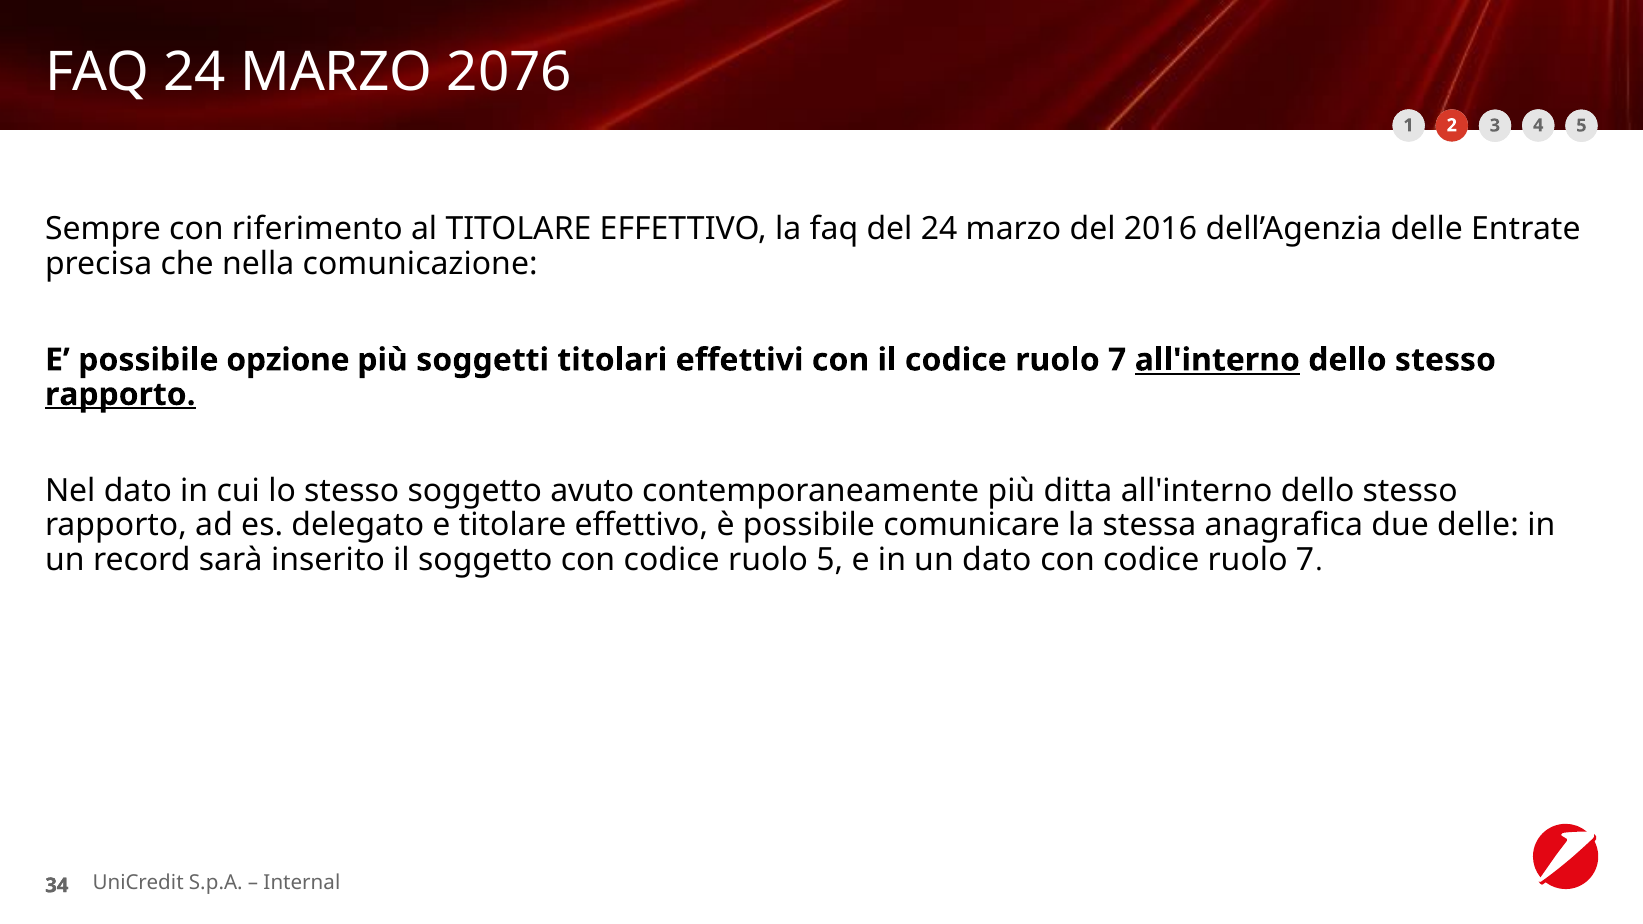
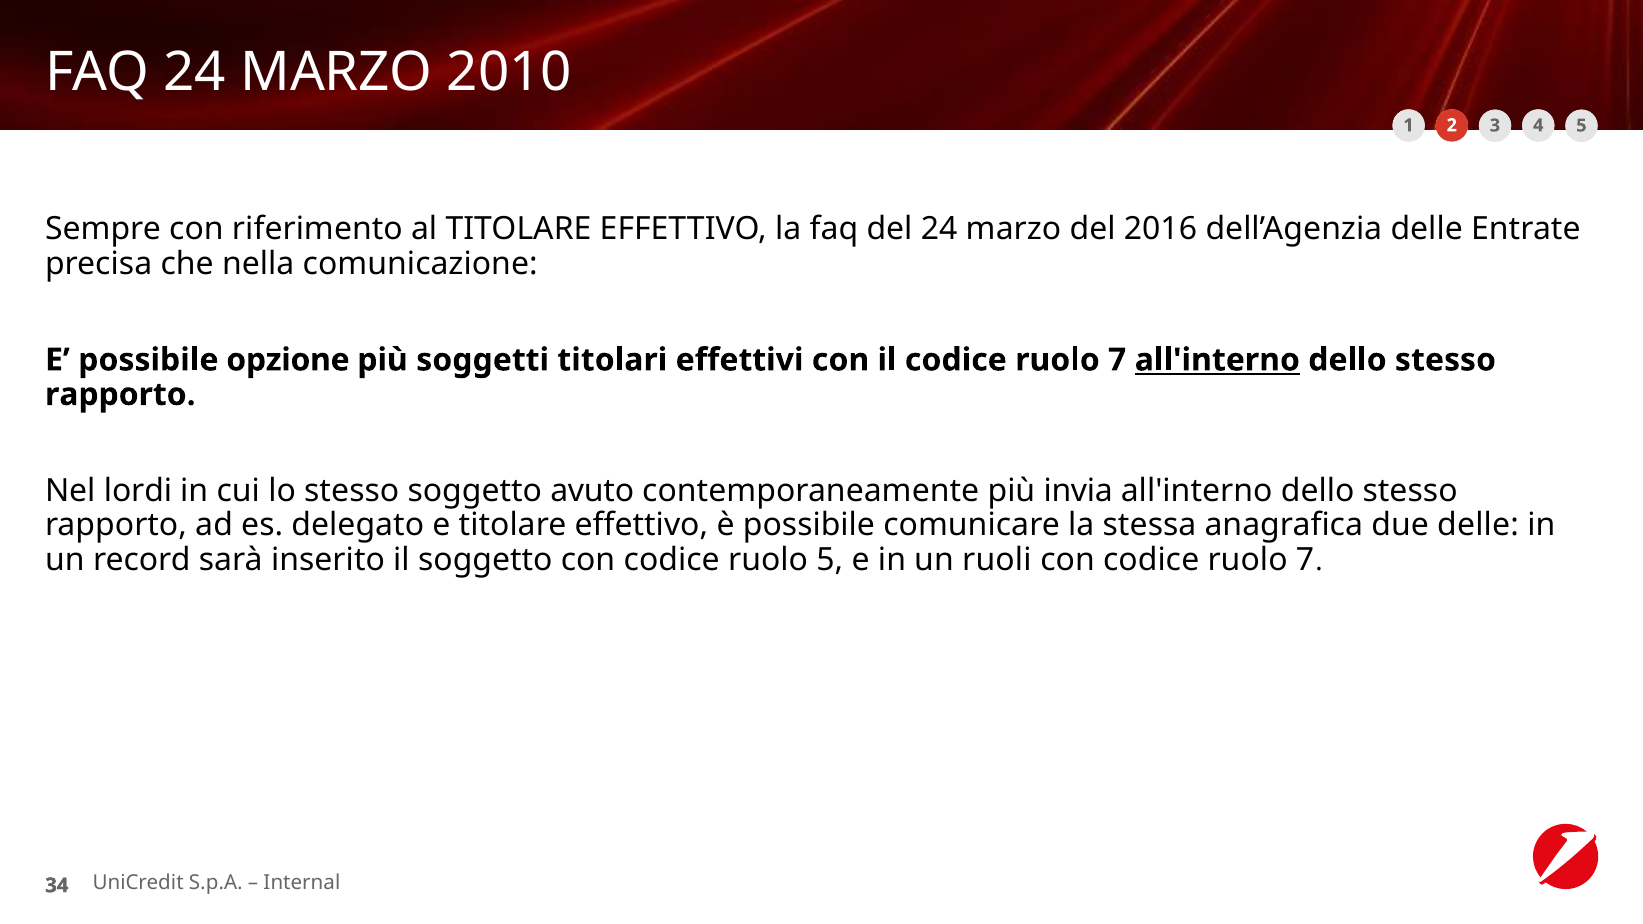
2076: 2076 -> 2010 (509, 72)
rapporto underline: present -> none (120, 395)
Nel dato: dato -> lordi (138, 491)
ditta: ditta -> invia (1078, 491)
un dato: dato -> ruoli (997, 560)
